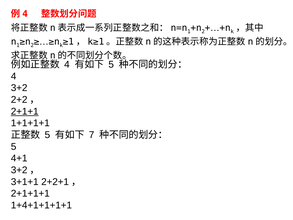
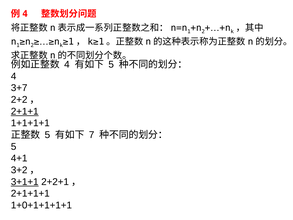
3+2: 3+2 -> 3+7 (19, 88)
3+1+1 underline: none -> present (25, 182)
1+4+1+1+1+1: 1+4+1+1+1+1 -> 1+0+1+1+1+1 (41, 205)
